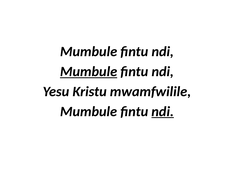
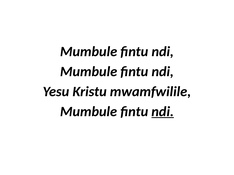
Mumbule underline: present -> none (89, 72)
